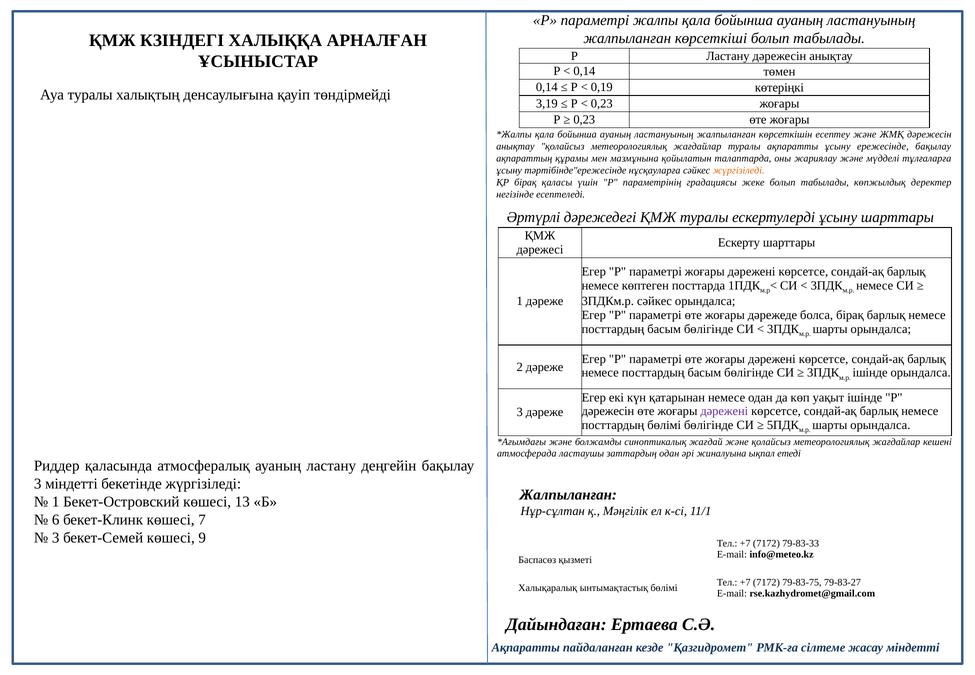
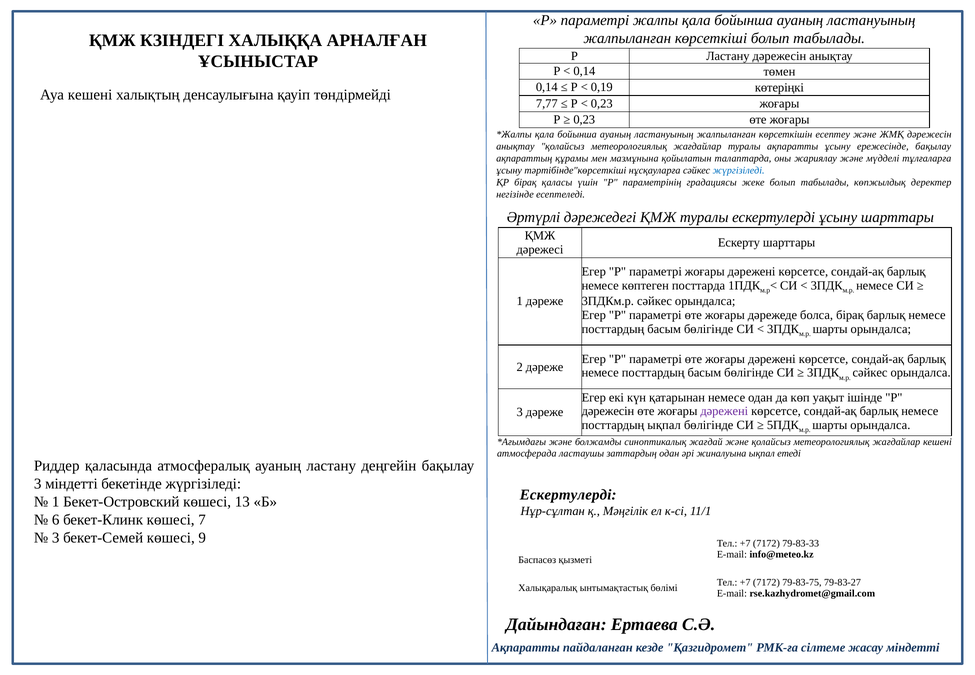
Ауа туралы: туралы -> кешені (90, 95)
3,19: 3,19 -> 7,77 (547, 103)
тәртібінде"ережесінде: тәртібінде"ережесінде -> тәртібінде"көрсеткіші (575, 171)
жүргізіледі colour: orange -> blue (739, 171)
ішінде: ішінде -> сәйкес (870, 373)
посттардың бөлімі: бөлімі -> ықпал (664, 425)
Жалпыланған: Жалпыланған -> Ескертулерді (568, 495)
